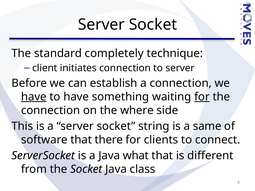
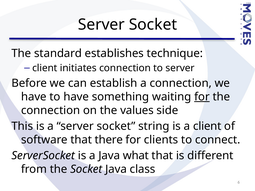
completely: completely -> establishes (114, 53)
have underline: present -> none (34, 97)
where: where -> values (137, 110)
a same: same -> client (207, 126)
